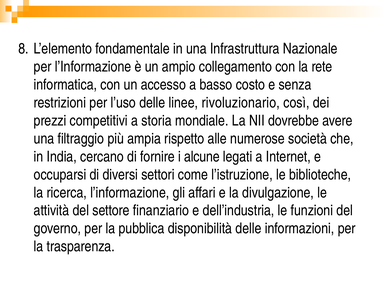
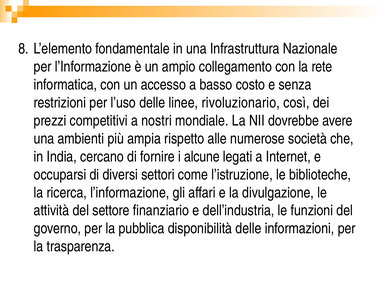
storia: storia -> nostri (157, 121)
filtraggio: filtraggio -> ambienti (81, 139)
